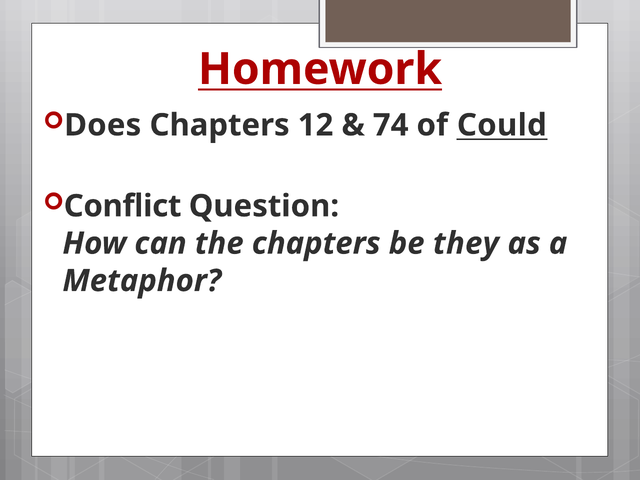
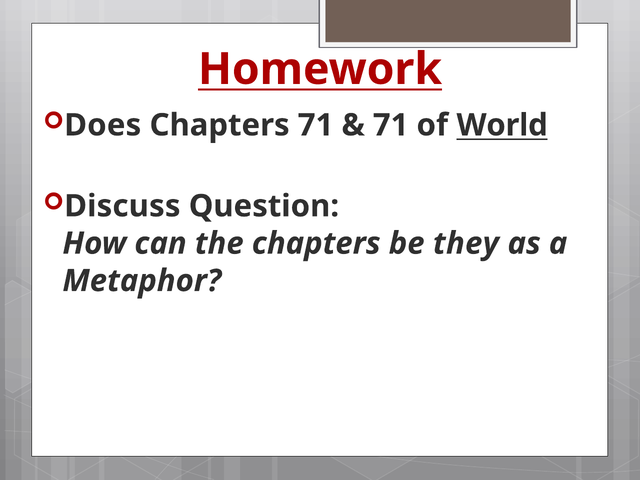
Chapters 12: 12 -> 71 (316, 125)
74: 74 -> 71 (391, 125)
Could: Could -> World (502, 125)
Conflict: Conflict -> Discuss (122, 206)
